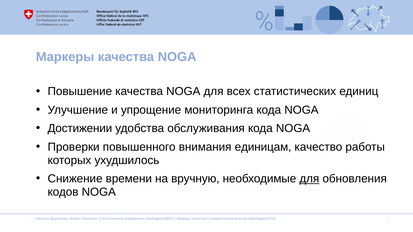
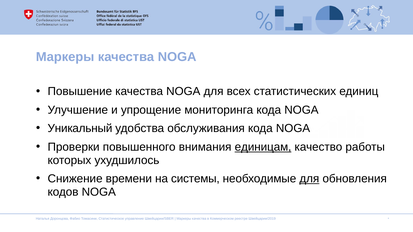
Достижении: Достижении -> Уникальный (80, 129)
единицам underline: none -> present (263, 147)
вручную: вручную -> системы (195, 179)
